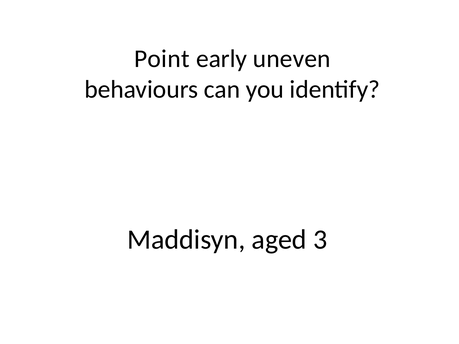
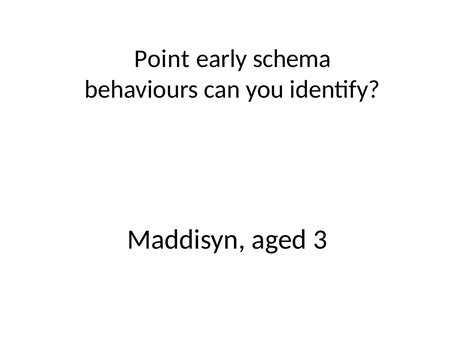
uneven: uneven -> schema (292, 59)
